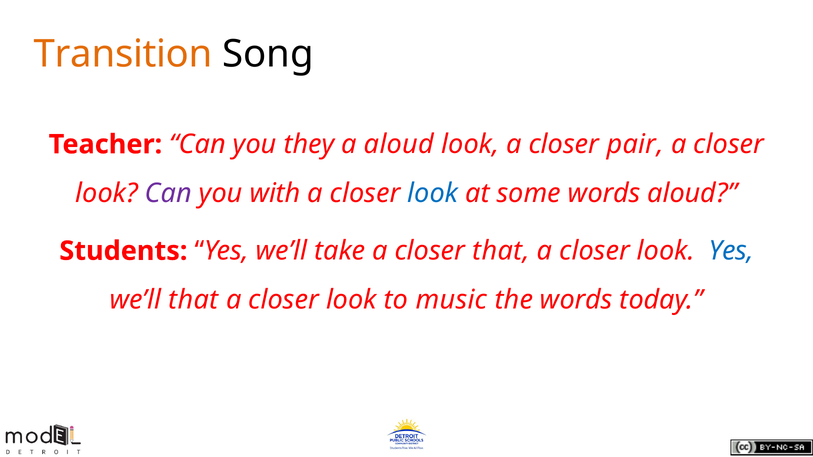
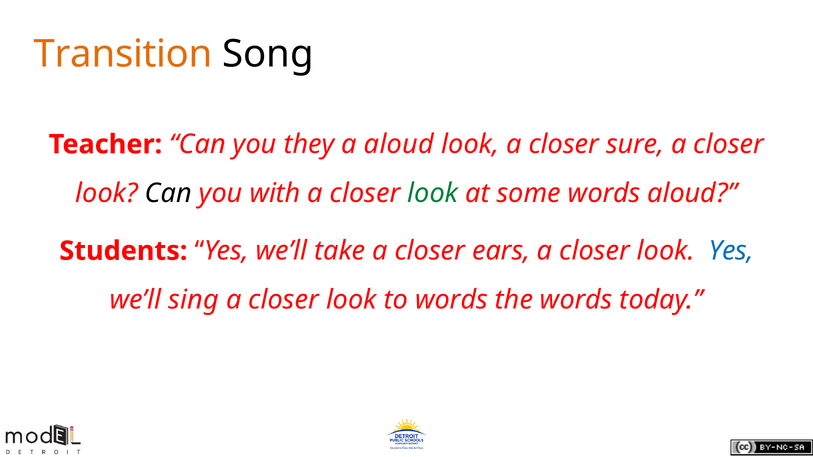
pair: pair -> sure (635, 145)
Can colour: purple -> black (168, 193)
look colour: blue -> green (433, 193)
closer that: that -> ears (501, 251)
we’ll that: that -> sing (193, 300)
to music: music -> words (452, 300)
